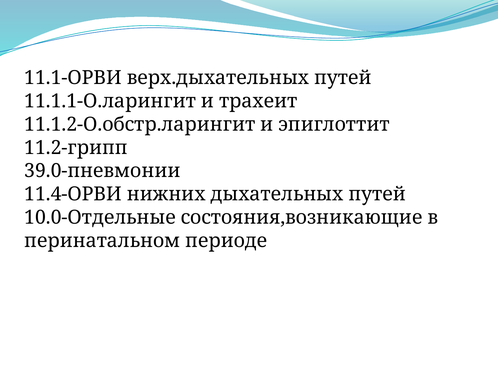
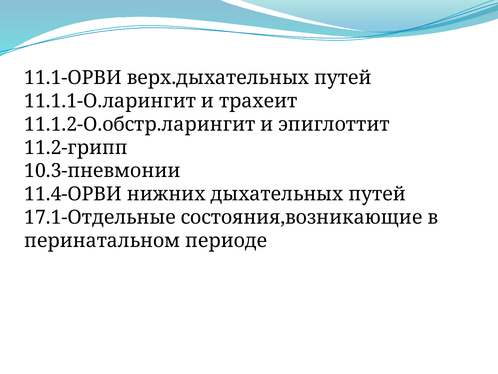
39.0-пневмонии: 39.0-пневмонии -> 10.3-пневмонии (102, 171)
10.0-Отдельные: 10.0-Отдельные -> 17.1-Отдельные (100, 217)
